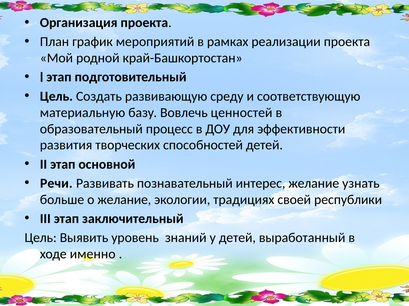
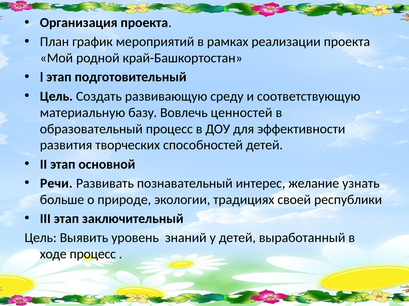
о желание: желание -> природе (124, 200)
ходе именно: именно -> процесс (93, 255)
